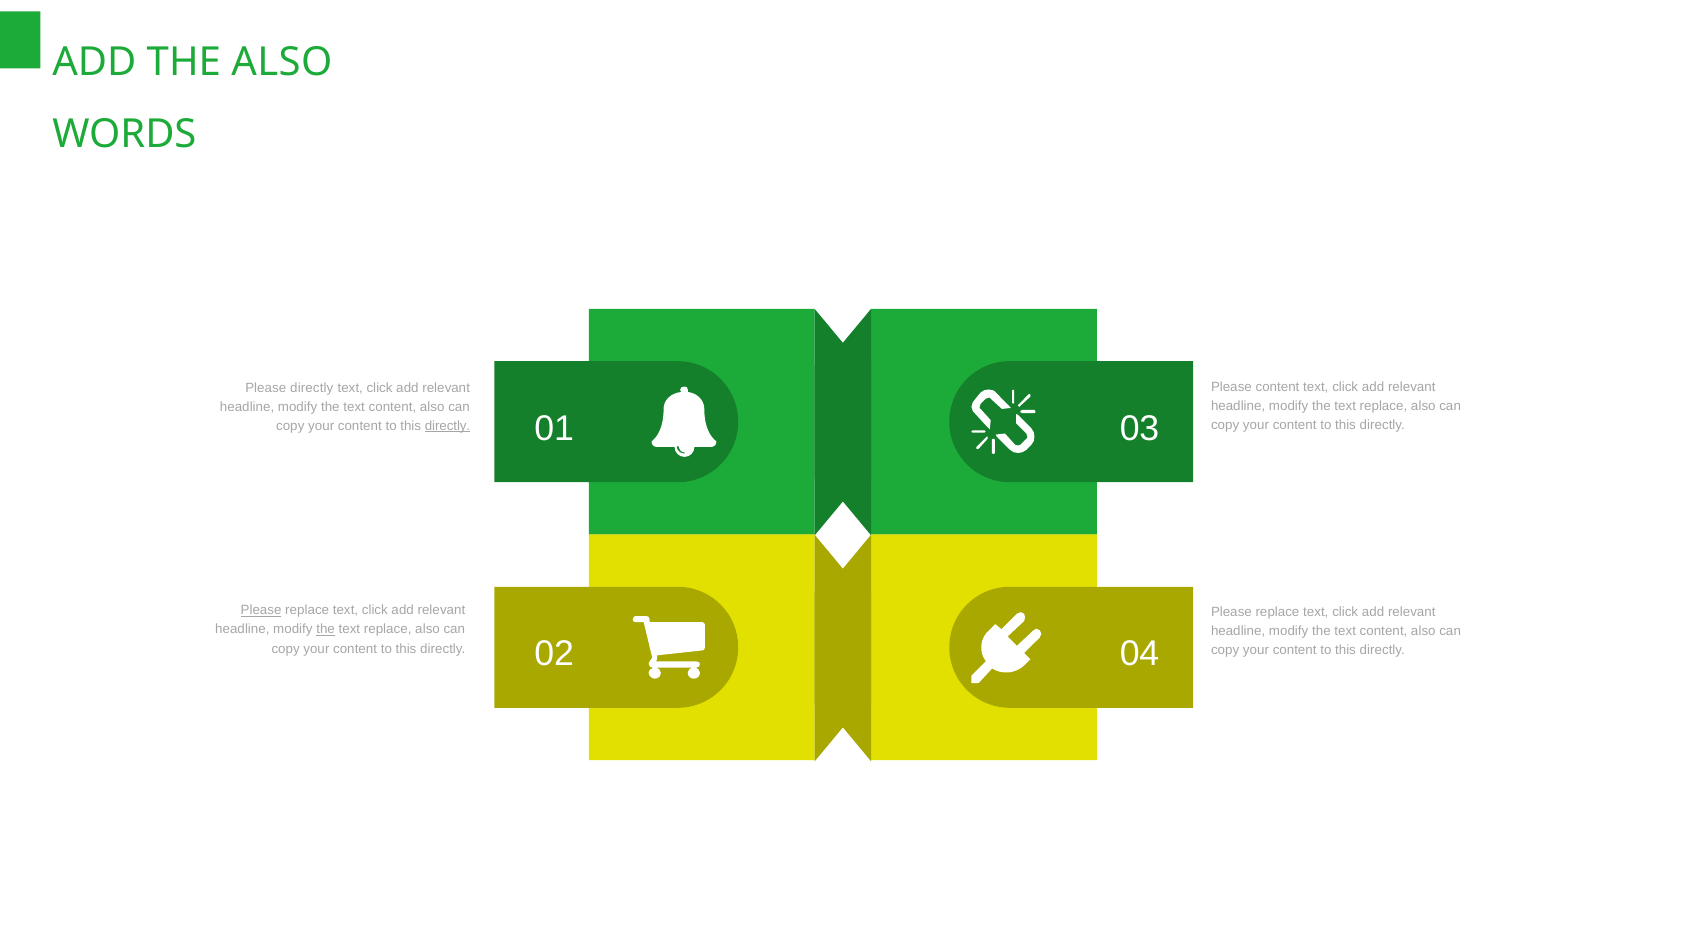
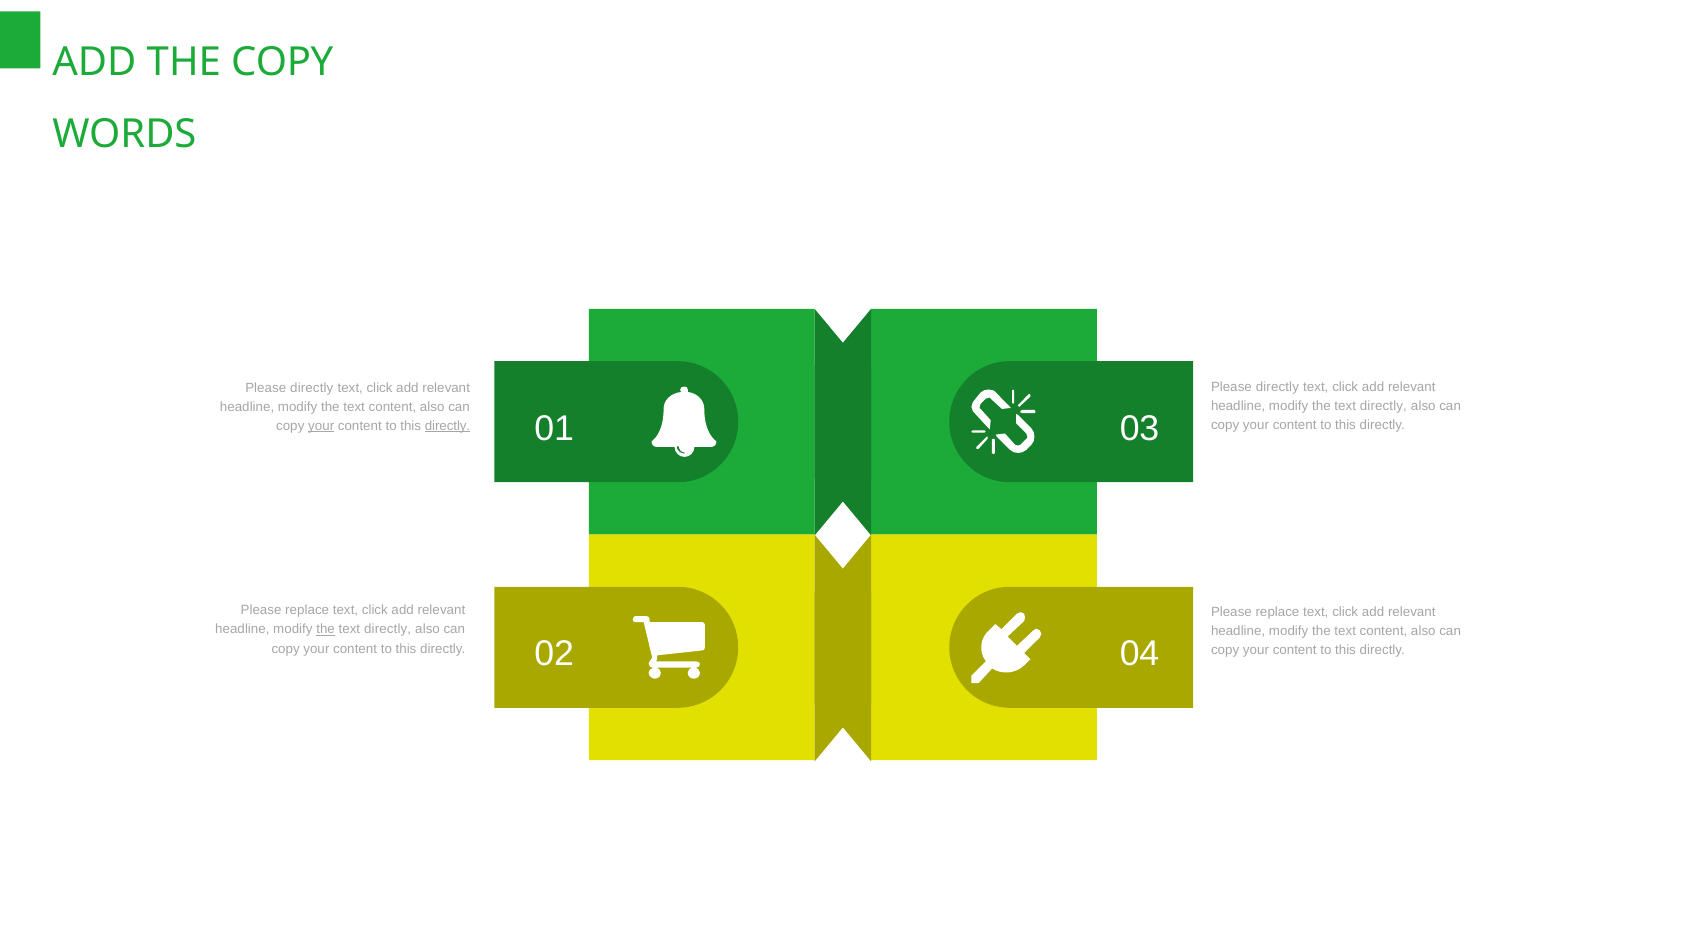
THE ALSO: ALSO -> COPY (282, 62)
content: content -> directly (1277, 387)
replace: replace -> directly (1383, 406)
your underline: none -> present (321, 426)
Please underline: present -> none (261, 610)
replace: replace -> directly (388, 630)
